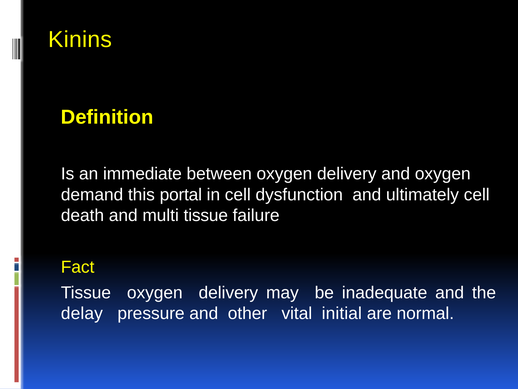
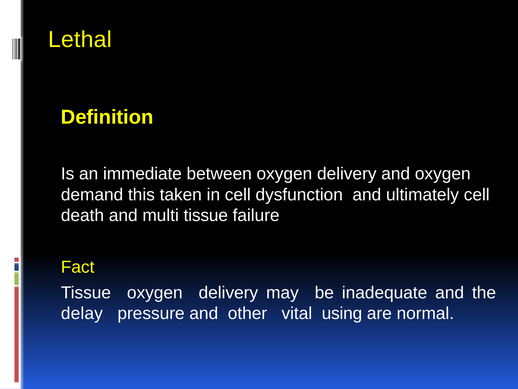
Kinins: Kinins -> Lethal (80, 40)
portal: portal -> taken (181, 194)
initial: initial -> using (342, 313)
